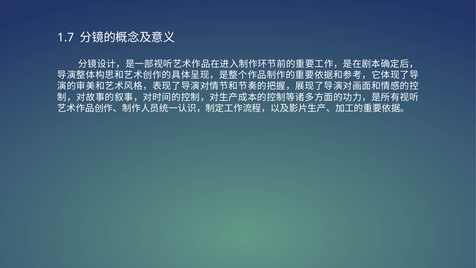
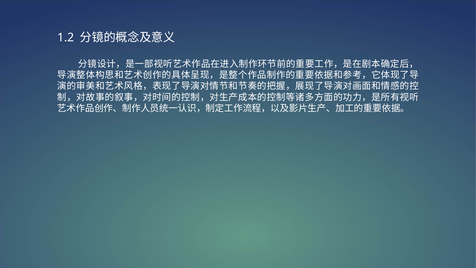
1.7: 1.7 -> 1.2 (66, 38)
